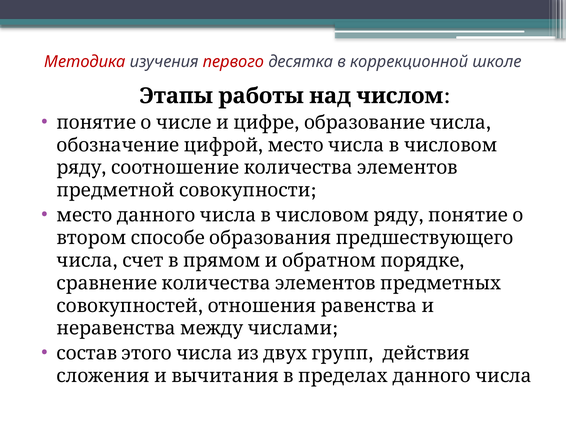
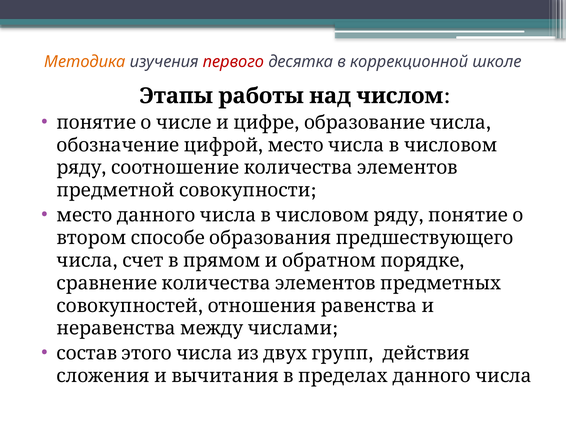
Методика colour: red -> orange (85, 62)
